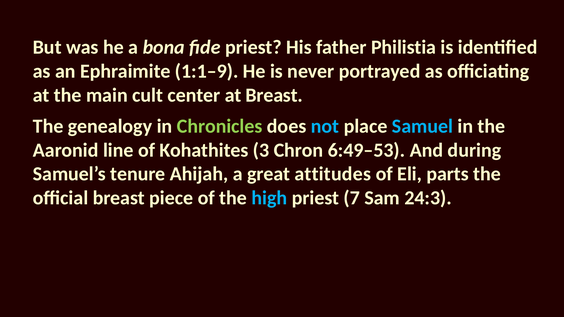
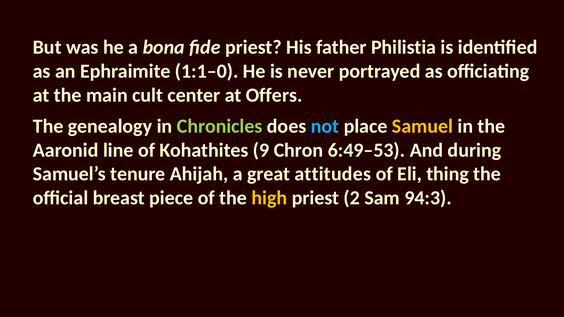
1:1–9: 1:1–9 -> 1:1–0 (207, 71)
at Breast: Breast -> Offers (274, 95)
Samuel colour: light blue -> yellow (423, 126)
3: 3 -> 9 (261, 150)
parts: parts -> thing (448, 174)
high colour: light blue -> yellow (269, 198)
7: 7 -> 2 (352, 198)
24:3: 24:3 -> 94:3 (428, 198)
